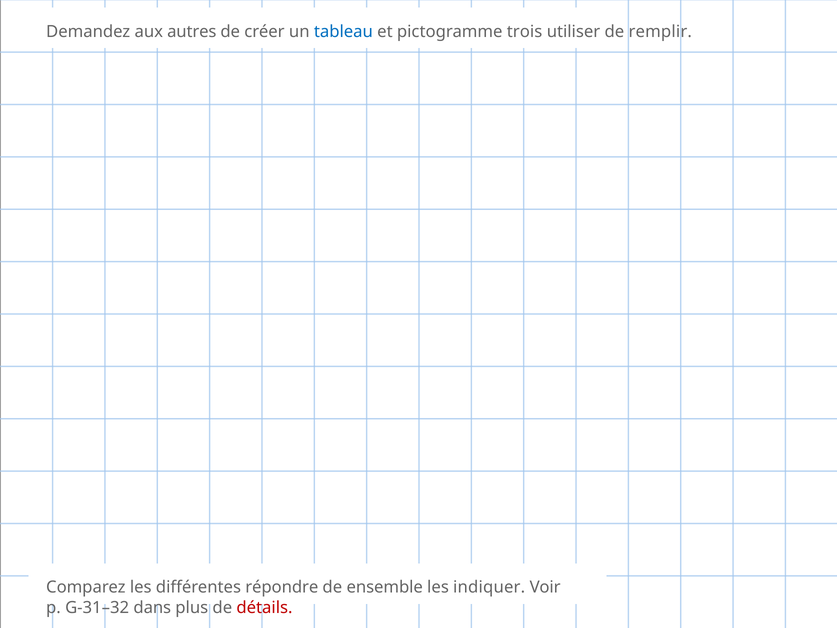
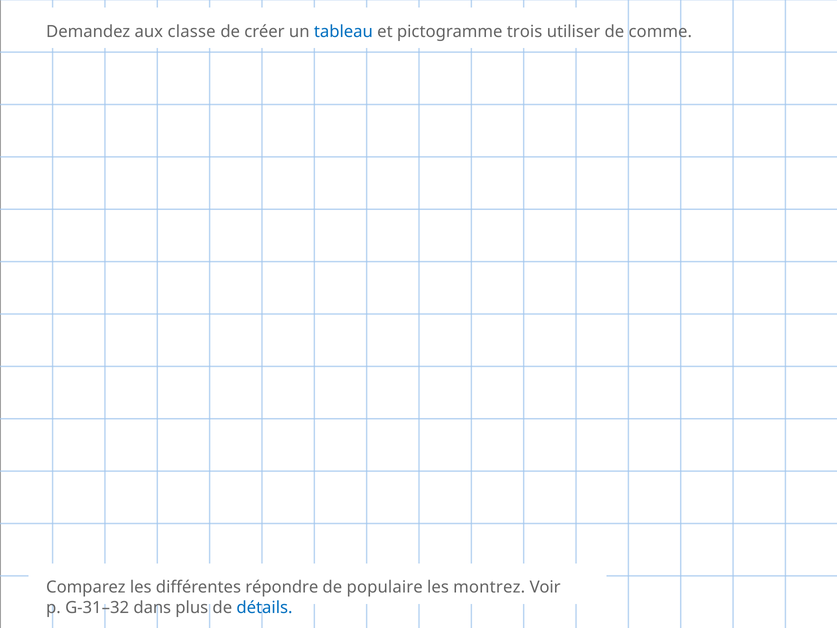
autres: autres -> classe (192, 32)
remplir: remplir -> comme (660, 32)
ensemble: ensemble -> populaire (385, 587)
indiquer: indiquer -> montrez (489, 587)
détails colour: red -> blue (264, 607)
